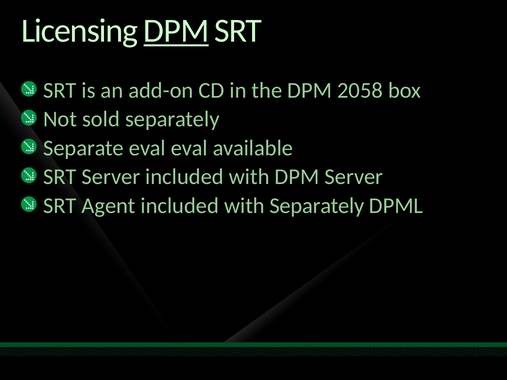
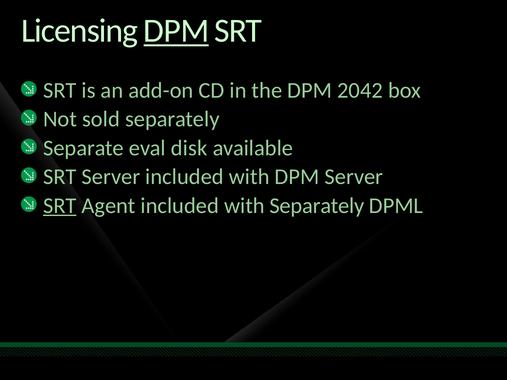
2058: 2058 -> 2042 (360, 90)
eval eval: eval -> disk (189, 148)
SRT underline: none -> present (60, 206)
